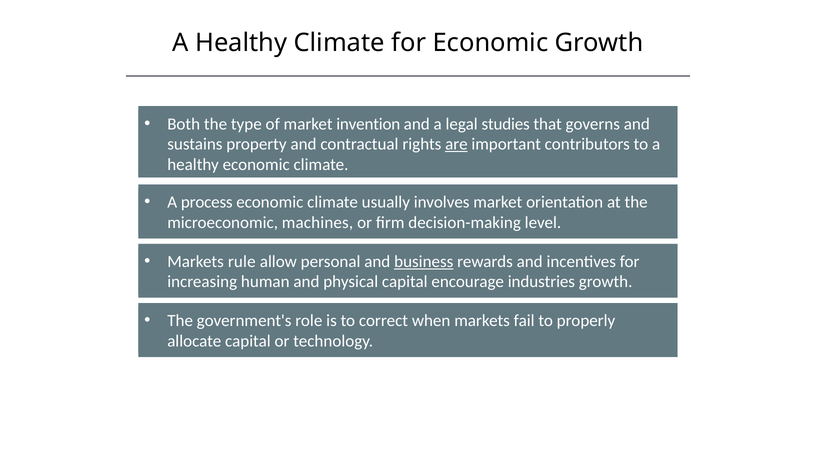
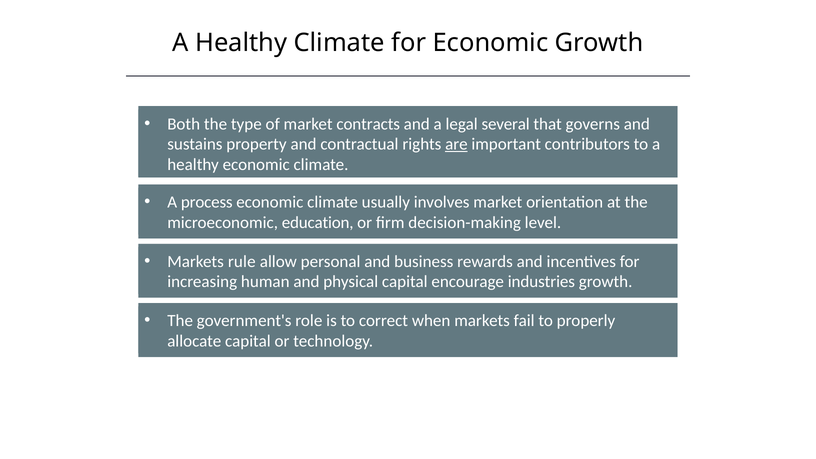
invention: invention -> contracts (368, 124)
studies: studies -> several (506, 124)
machines: machines -> education (318, 223)
business underline: present -> none (424, 261)
